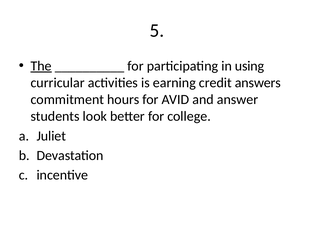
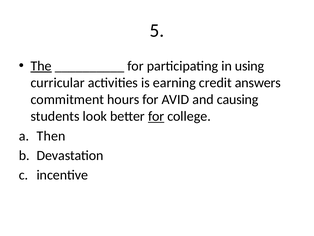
answer: answer -> causing (238, 99)
for underline: none -> present (156, 116)
Juliet: Juliet -> Then (51, 136)
